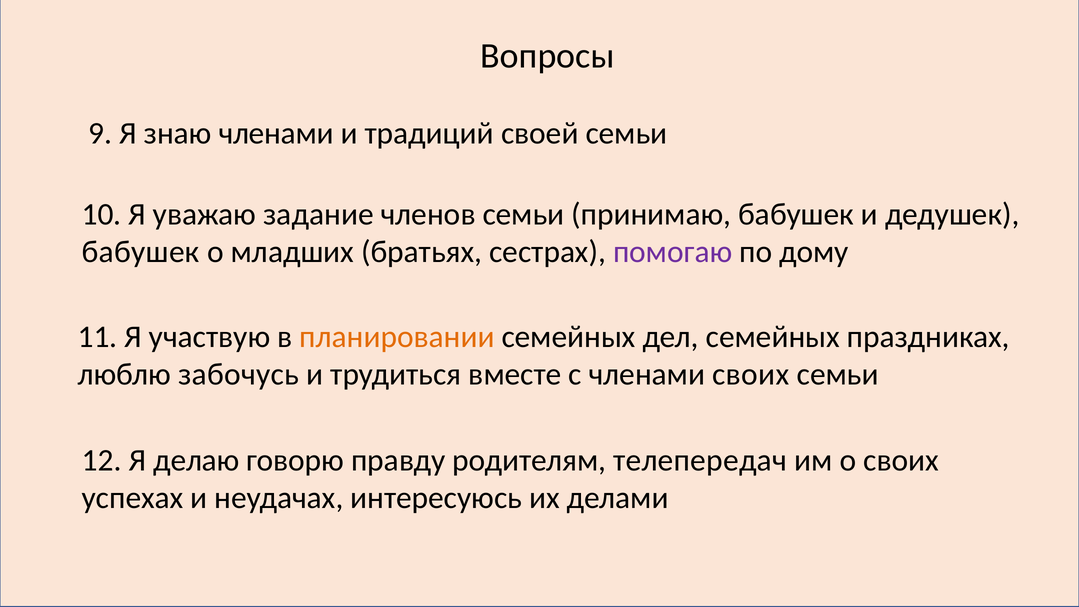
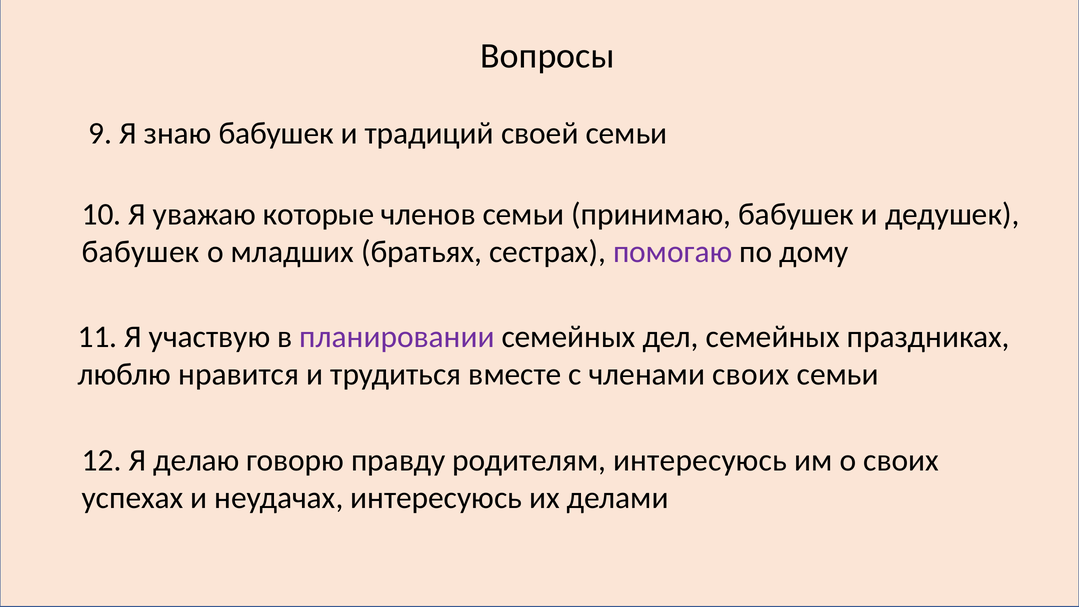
знаю членами: членами -> бабушек (276, 133)
задание: задание -> которые (319, 214)
планировании colour: orange -> purple (397, 337)
забочусь: забочусь -> нравится (239, 374)
родителям телепередач: телепередач -> интересуюсь (700, 460)
